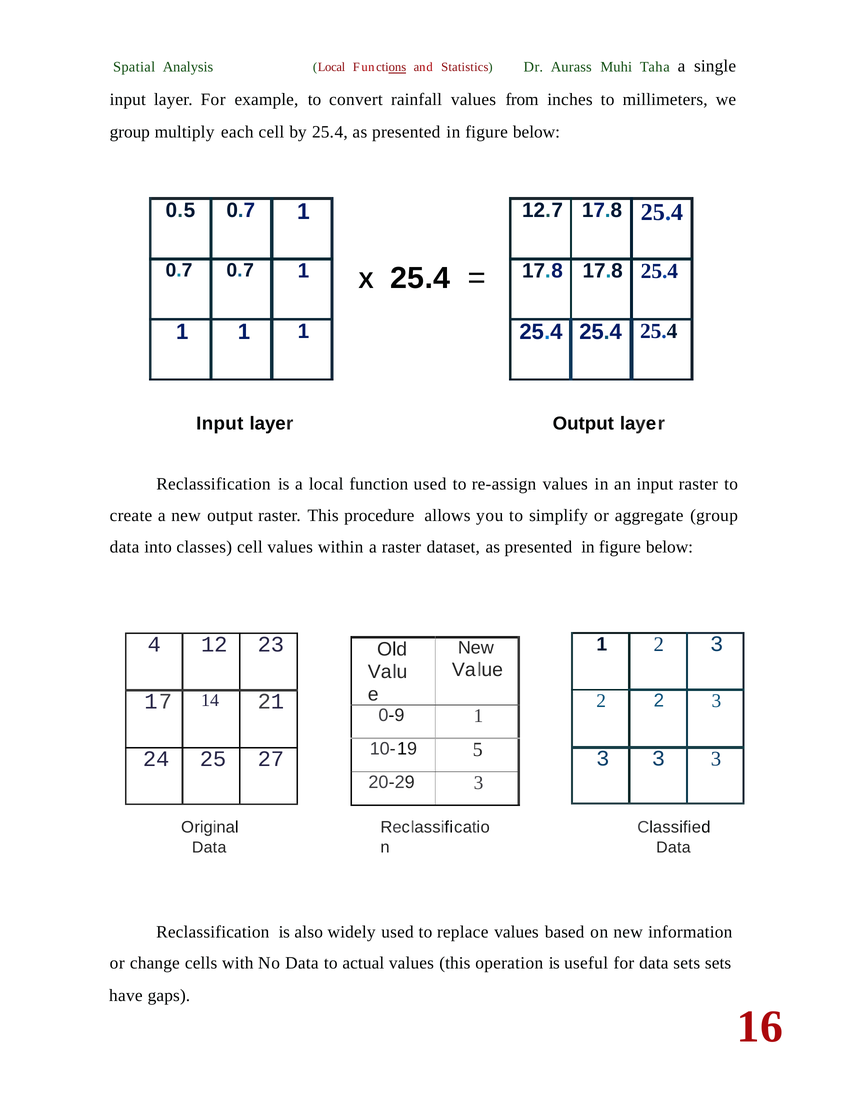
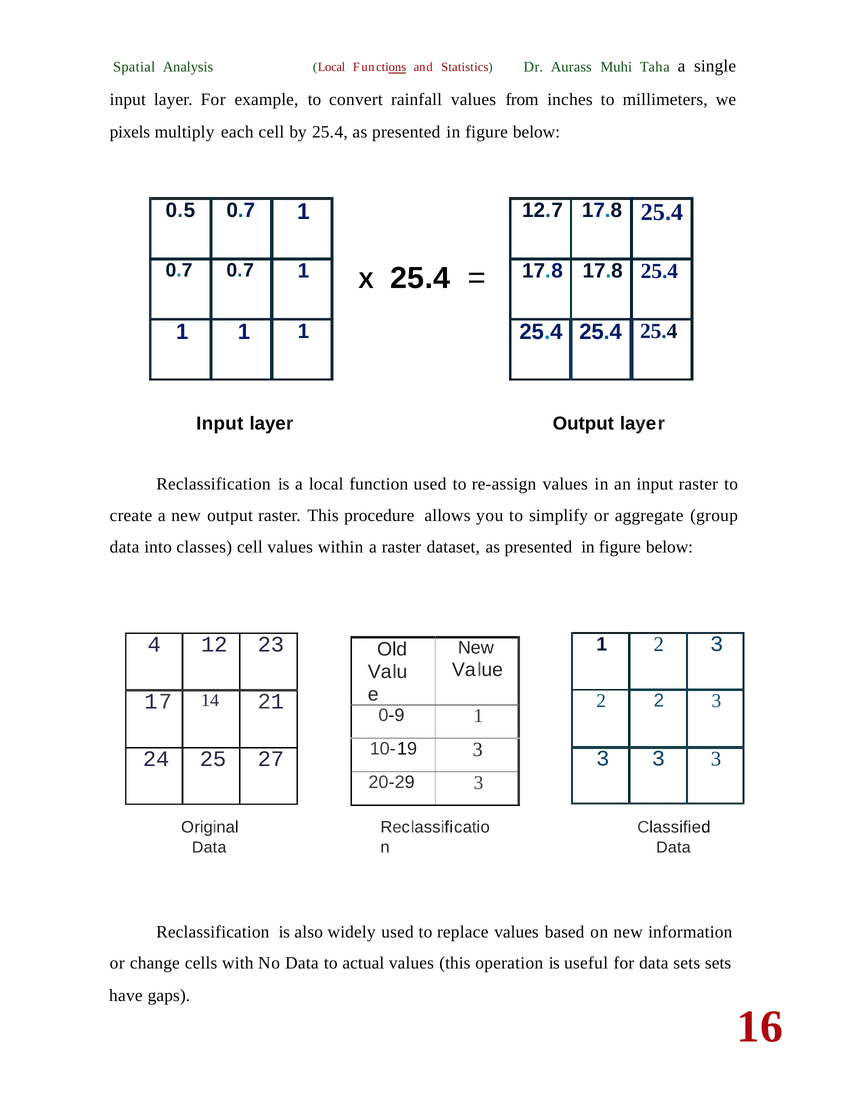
group: group -> pixels (130, 132)
10-19 5: 5 -> 3 (478, 749)
